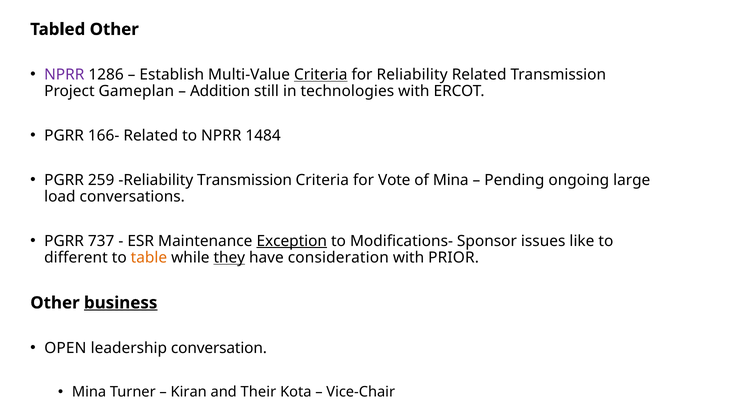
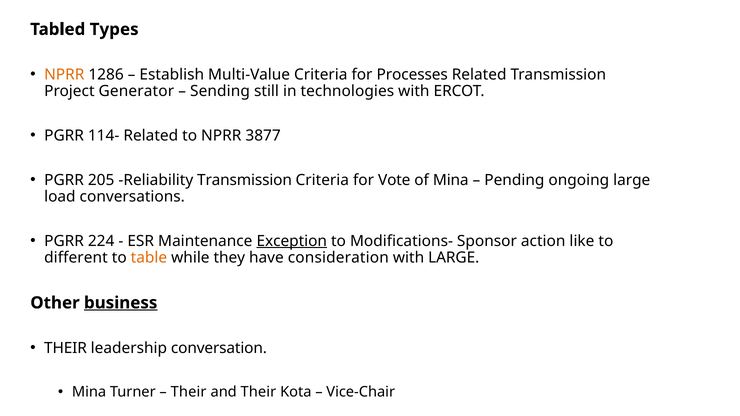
Tabled Other: Other -> Types (114, 29)
NPRR colour: purple -> orange (64, 75)
Criteria underline: present -> none (321, 75)
for Reliability: Reliability -> Processes (412, 75)
Gameplan: Gameplan -> Generator (136, 91)
Addition: Addition -> Sending (220, 91)
166-: 166- -> 114- (104, 136)
1484: 1484 -> 3877 (263, 136)
259: 259 -> 205 (101, 180)
737: 737 -> 224 (101, 241)
issues: issues -> action (543, 241)
they underline: present -> none (229, 258)
with PRIOR: PRIOR -> LARGE (454, 258)
OPEN: OPEN -> THEIR (65, 348)
Kiran: Kiran -> Their (189, 392)
